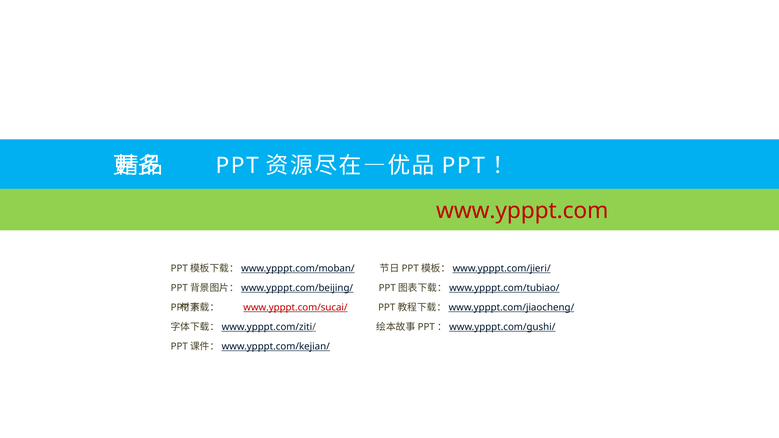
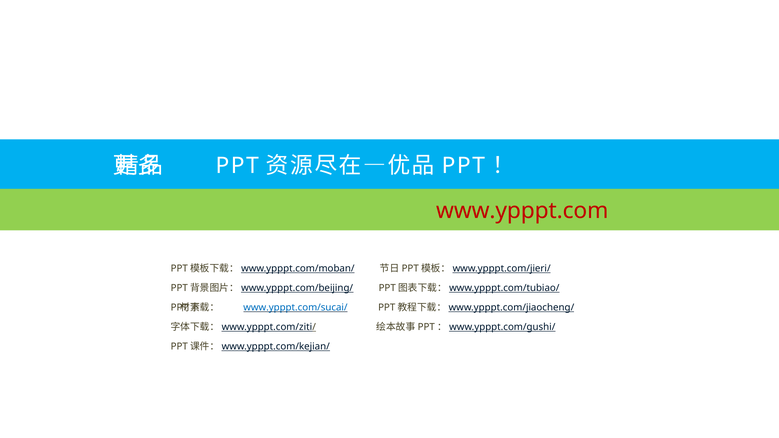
www.ypppt.com/sucai/ colour: red -> blue (295, 308)
